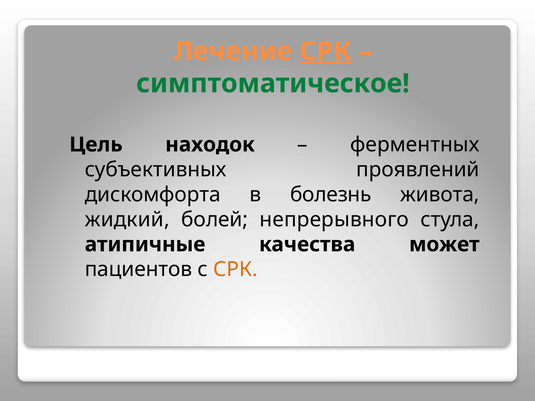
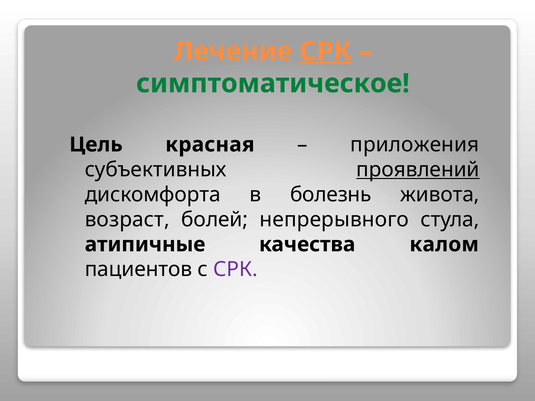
находок: находок -> красная (210, 145)
ферментных: ферментных -> приложения (415, 145)
проявлений underline: none -> present (418, 170)
жидкий: жидкий -> возраст (127, 220)
может: может -> калом (444, 245)
СРК colour: orange -> purple (235, 270)
